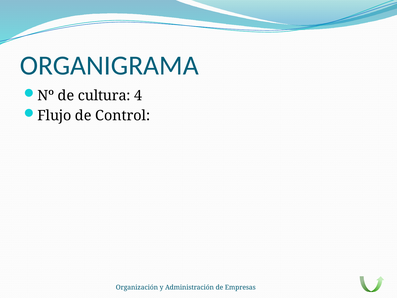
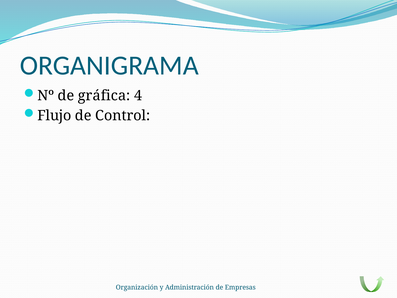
cultura: cultura -> gráfica (104, 96)
